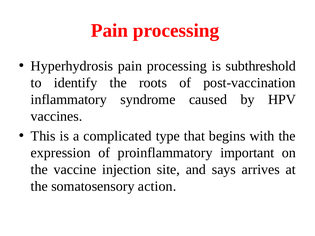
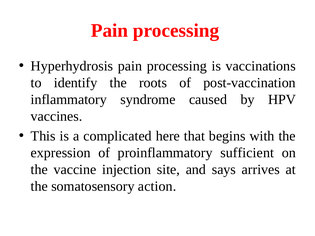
subthreshold: subthreshold -> vaccinations (261, 66)
type: type -> here (168, 136)
important: important -> sufficient (247, 153)
